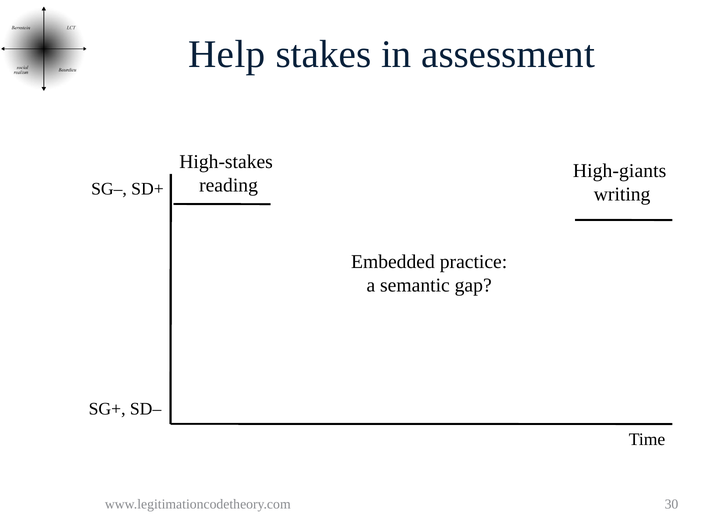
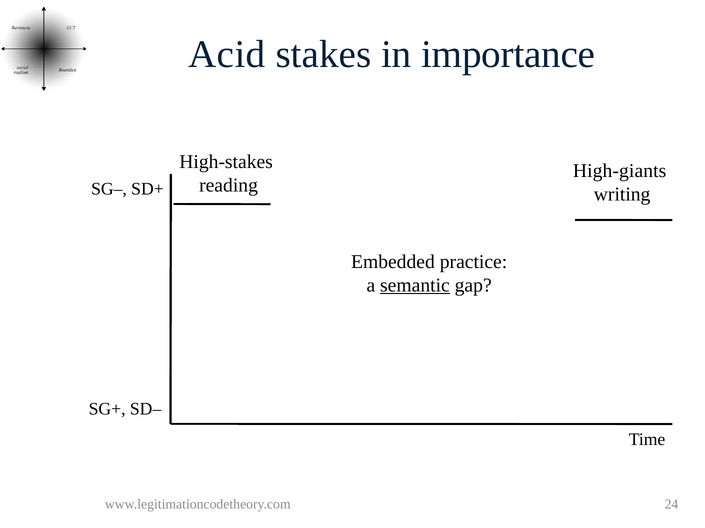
Help: Help -> Acid (227, 54)
assessment: assessment -> importance (508, 54)
semantic underline: none -> present (415, 285)
30: 30 -> 24 (671, 505)
